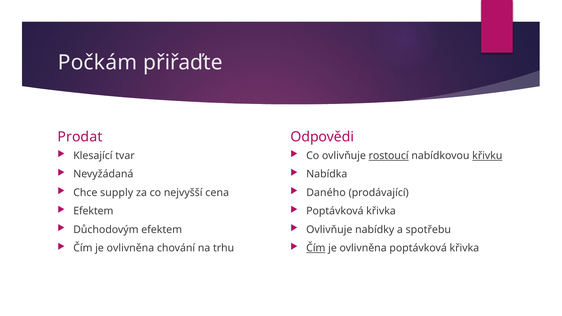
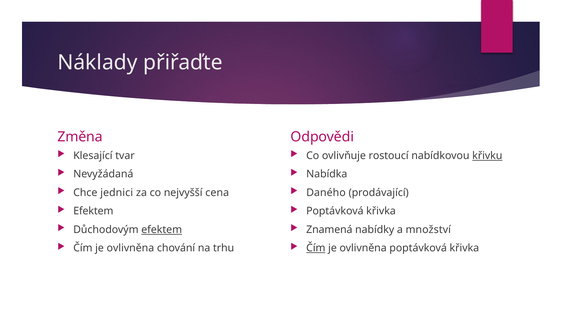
Počkám: Počkám -> Náklady (98, 63)
Prodat: Prodat -> Změna (80, 137)
rostoucí underline: present -> none (389, 156)
supply: supply -> jednici (117, 193)
efektem underline: none -> present (162, 230)
Ovlivňuje: Ovlivňuje -> Znamená (329, 230)
spotřebu: spotřebu -> množství (428, 230)
